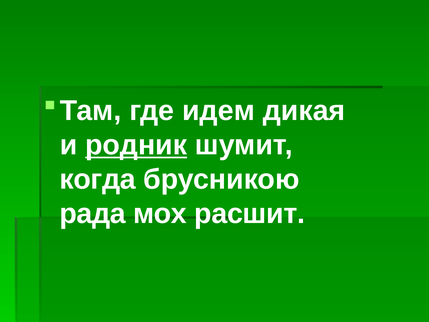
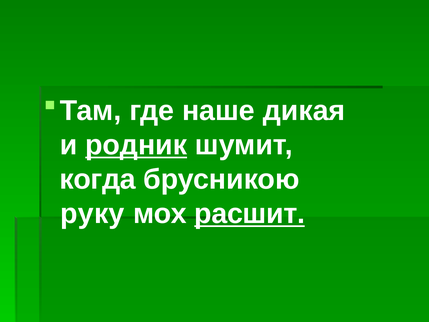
идем: идем -> наше (218, 111)
рада: рада -> руку (92, 214)
расшит underline: none -> present (250, 214)
